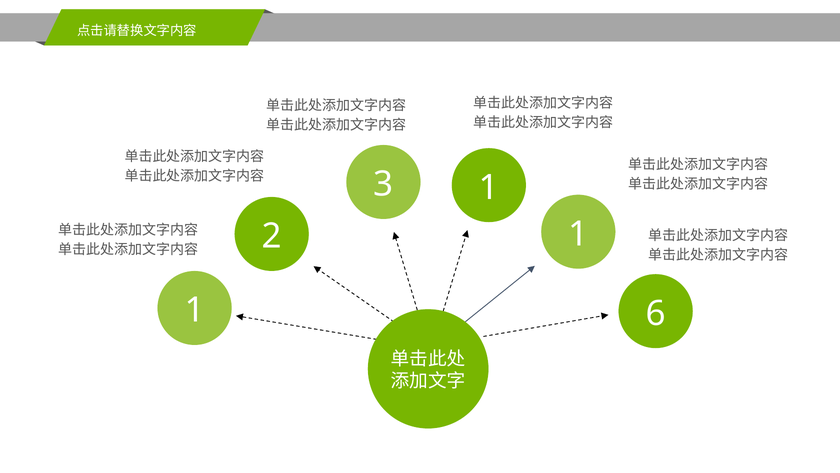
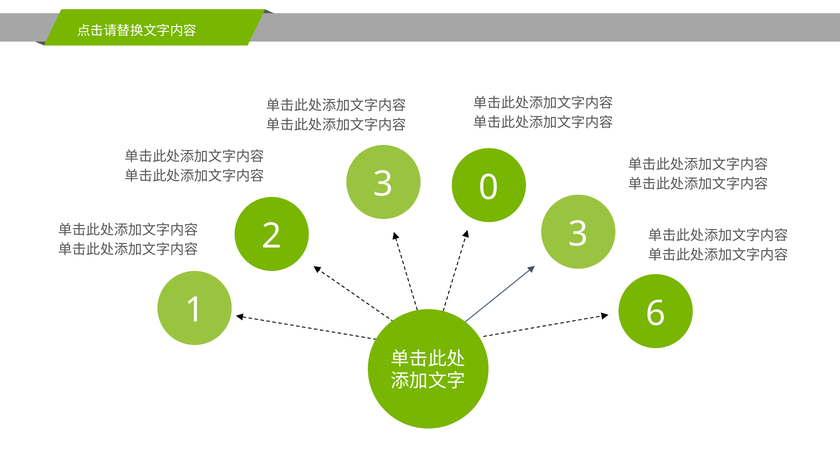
3 1: 1 -> 0 (489, 187)
2 1: 1 -> 3 (578, 234)
